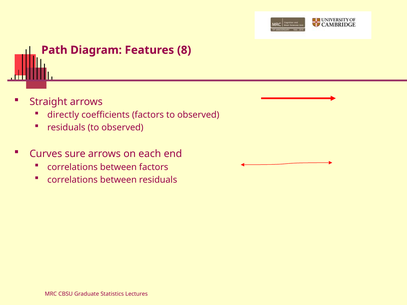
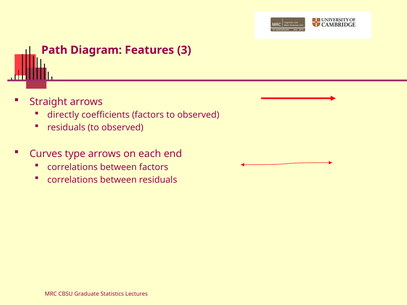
8: 8 -> 3 (184, 50)
sure: sure -> type (75, 154)
